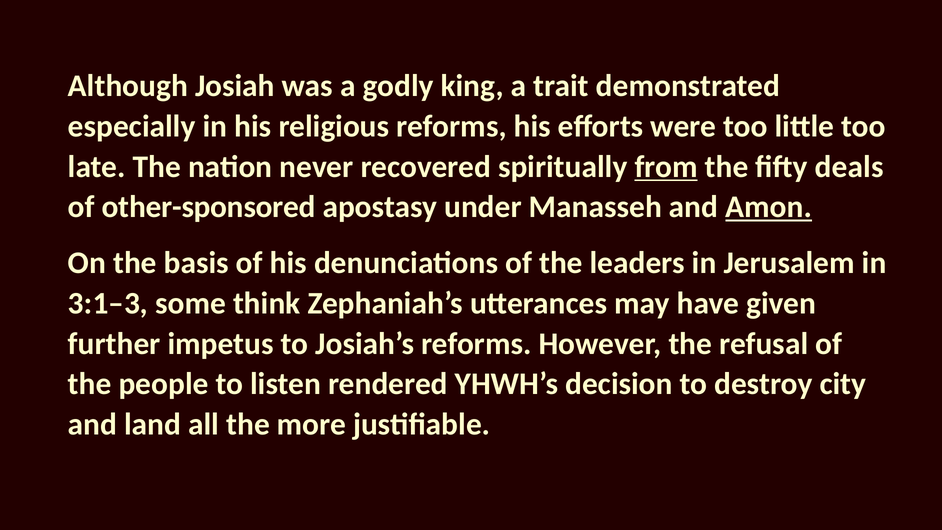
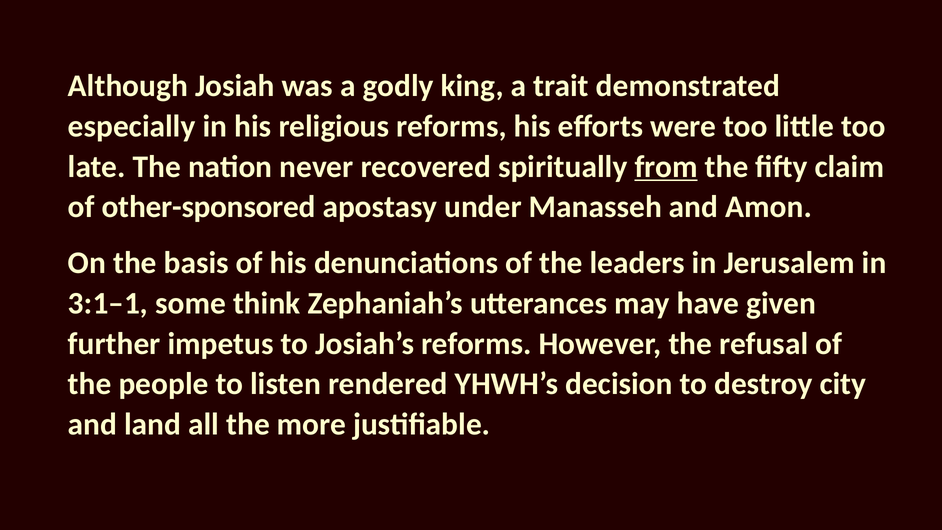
deals: deals -> claim (849, 167)
Amon underline: present -> none (769, 207)
3:1–3: 3:1–3 -> 3:1–1 (108, 303)
